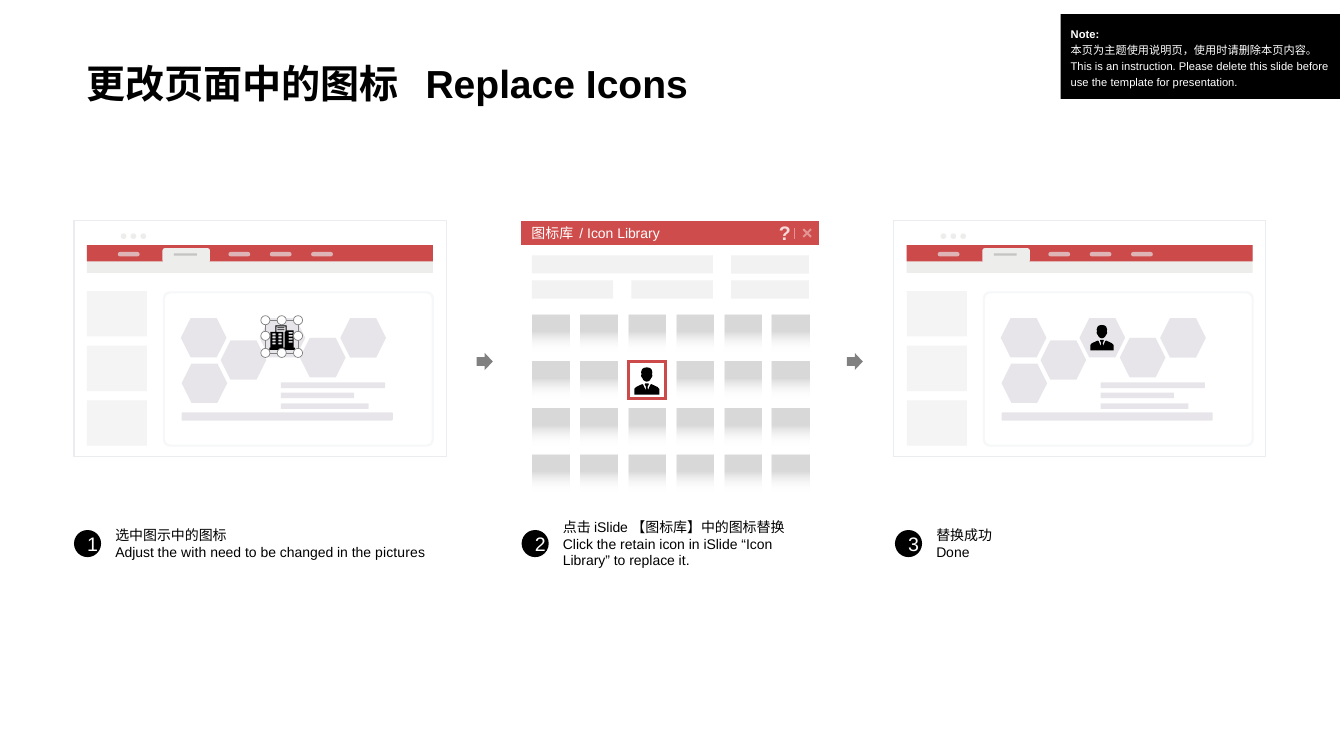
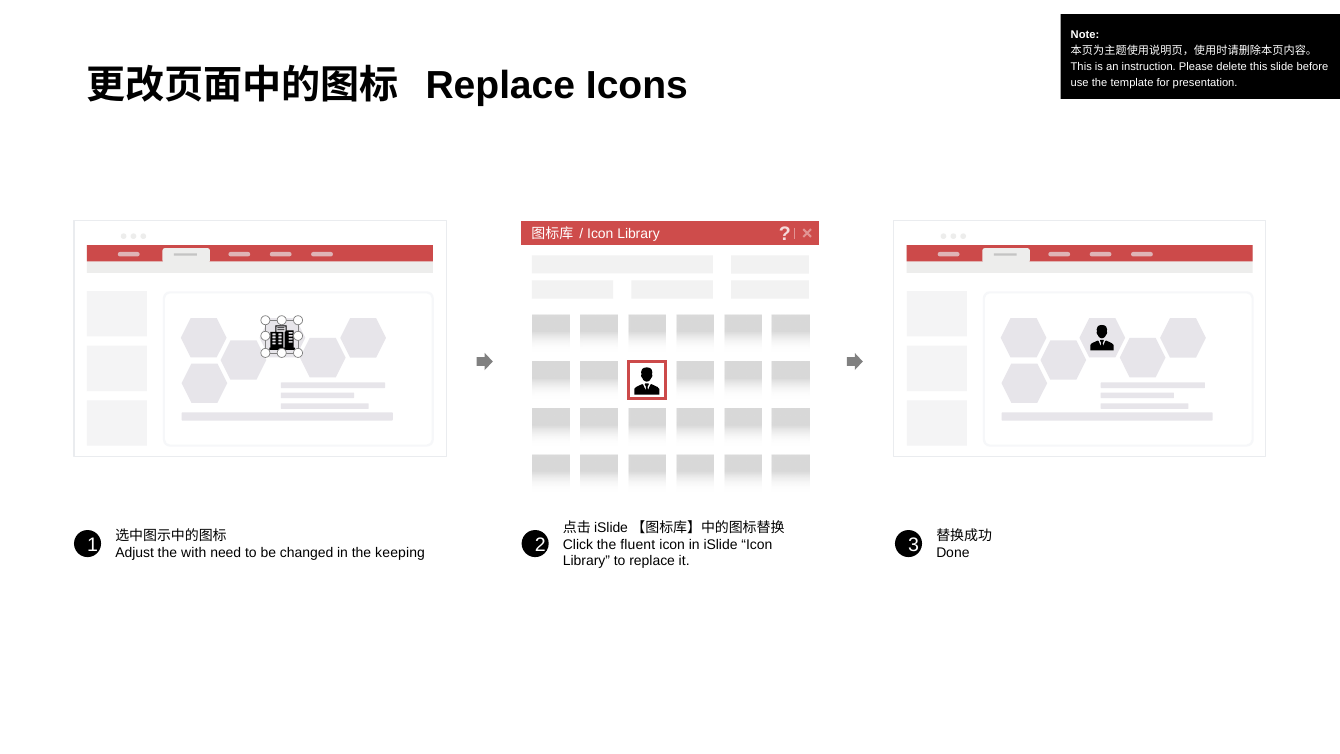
retain: retain -> fluent (638, 544)
pictures: pictures -> keeping (400, 553)
